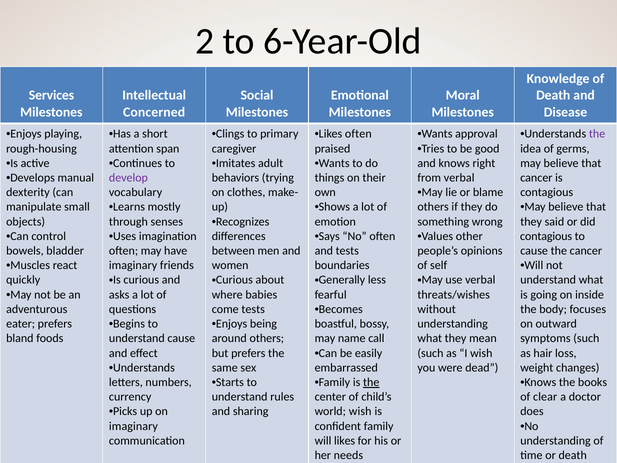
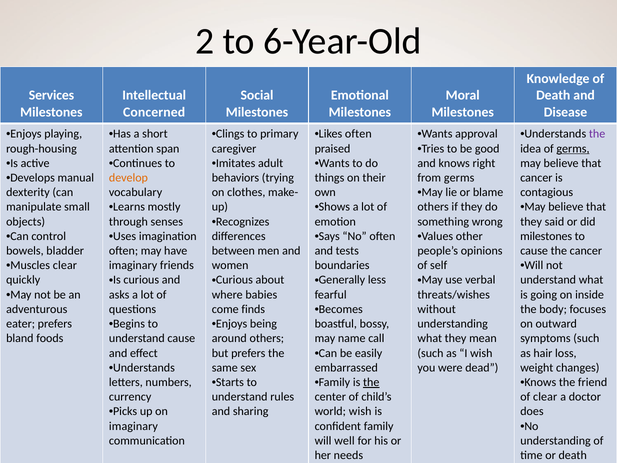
germs underline: none -> present (573, 148)
develop colour: purple -> orange (128, 178)
from verbal: verbal -> germs (459, 178)
contagious: contagious -> milestones (546, 236)
Muscles react: react -> clear (65, 265)
come tests: tests -> finds (253, 309)
books: books -> friend (593, 382)
will likes: likes -> well (344, 440)
